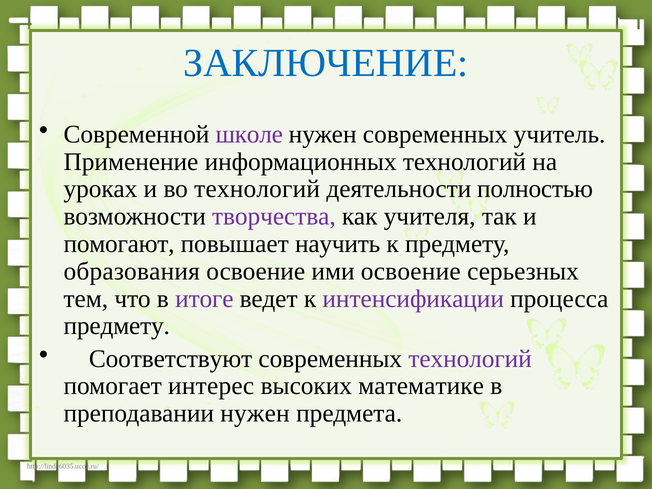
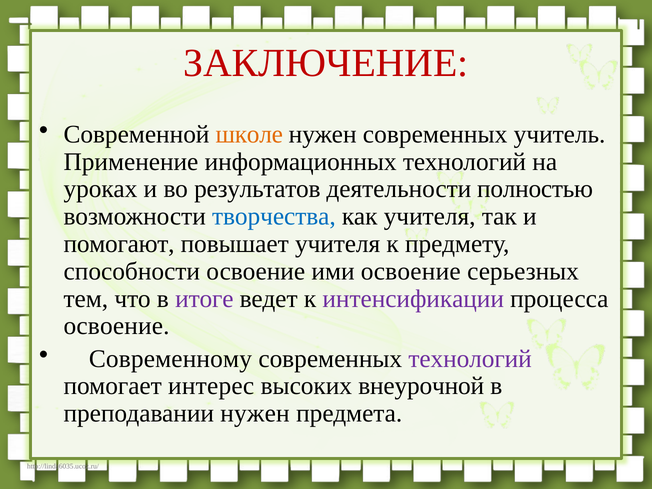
ЗАКЛЮЧЕНИЕ colour: blue -> red (326, 63)
школе colour: purple -> orange (249, 134)
во технологий: технологий -> результатов (257, 189)
творчества colour: purple -> blue (274, 217)
повышает научить: научить -> учителя (338, 244)
образования: образования -> способности (132, 271)
предмету: предмету -> освоение (117, 326)
Соответствуют: Соответствуют -> Современному (170, 359)
математике: математике -> внеурочной (421, 386)
